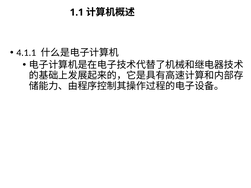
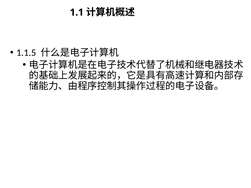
4.1.1: 4.1.1 -> 1.1.5 (26, 53)
